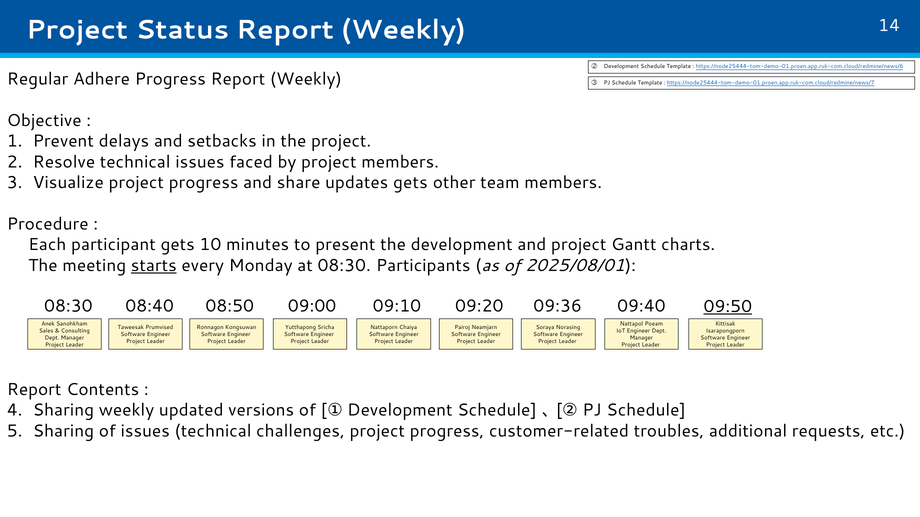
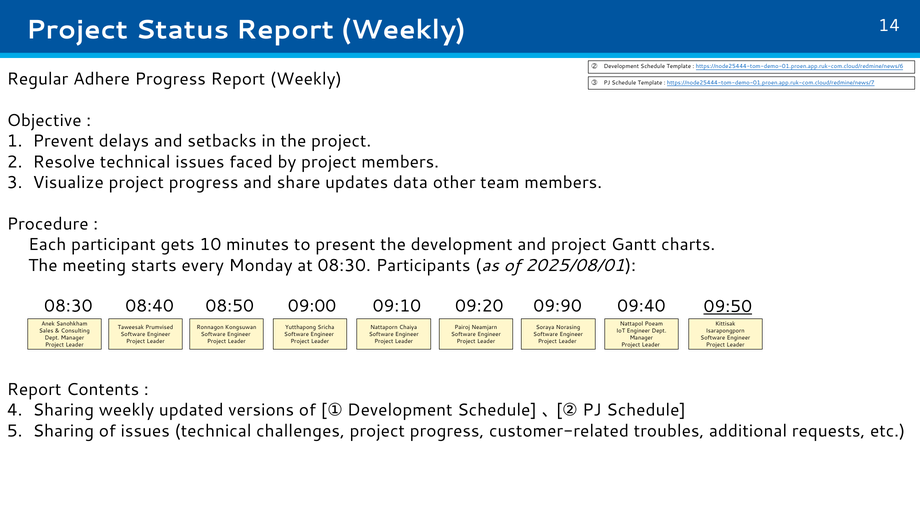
updates gets: gets -> data (410, 183)
starts underline: present -> none (154, 266)
09:36: 09:36 -> 09:90 (558, 306)
